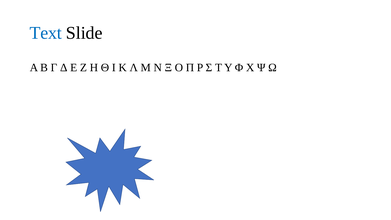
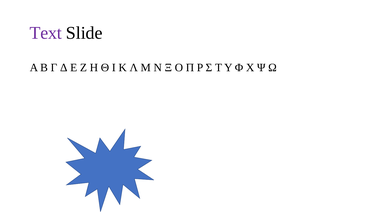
Text colour: blue -> purple (46, 33)
